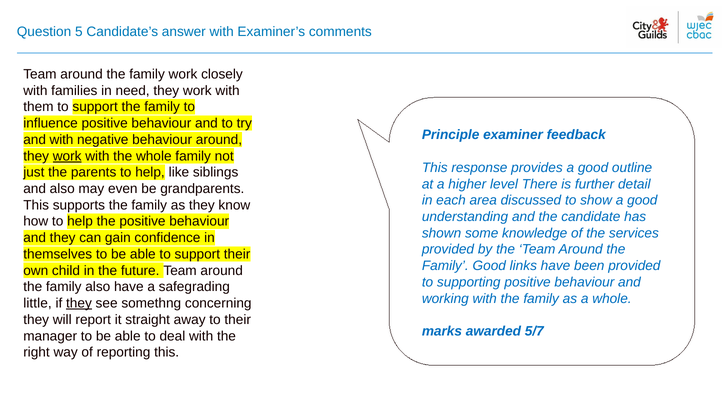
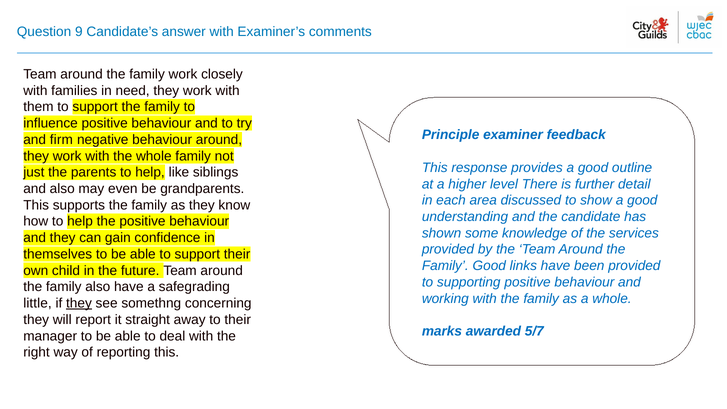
5: 5 -> 9 (79, 32)
and with: with -> firm (61, 140)
work underline: present -> none (67, 156)
